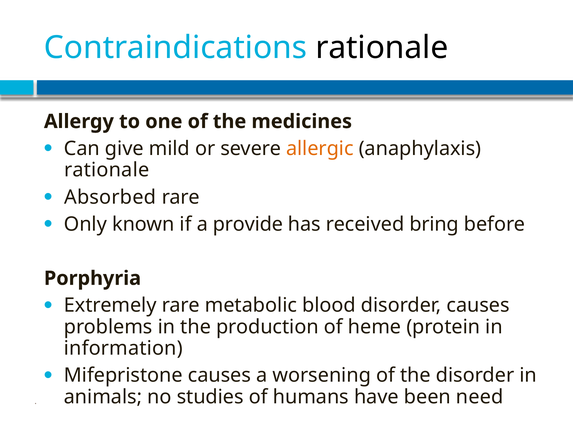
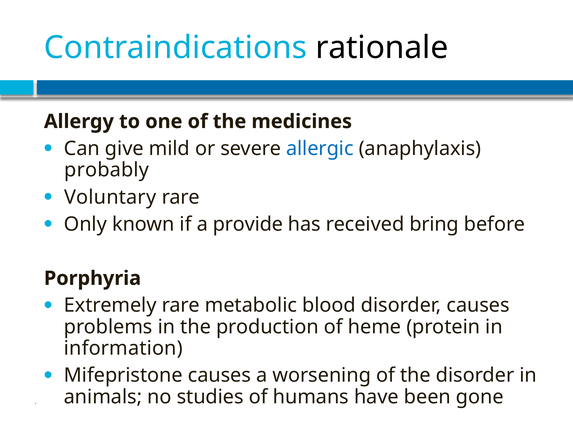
allergic colour: orange -> blue (320, 148)
rationale: rationale -> probably (107, 170)
Absorbed: Absorbed -> Voluntary (110, 197)
need: need -> gone (480, 397)
